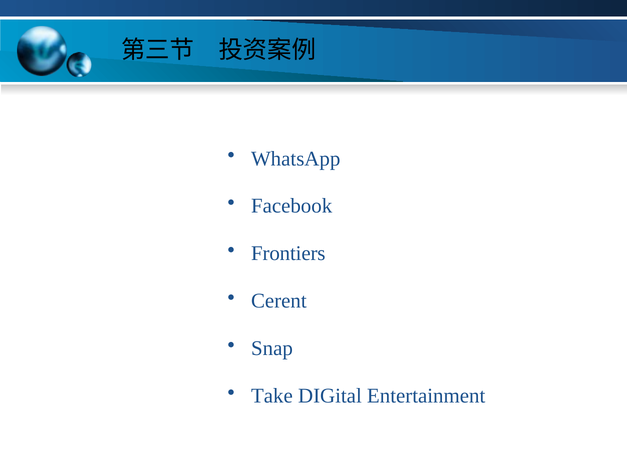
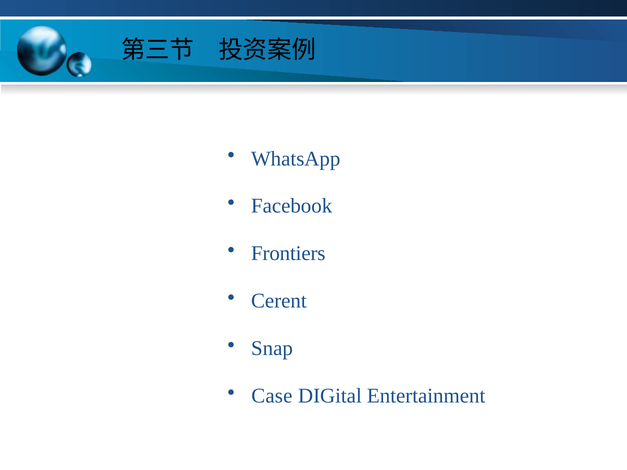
Take: Take -> Case (272, 396)
